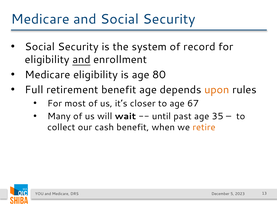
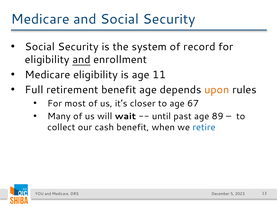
80: 80 -> 11 (159, 75)
35: 35 -> 89 (218, 117)
retire colour: orange -> blue (204, 128)
